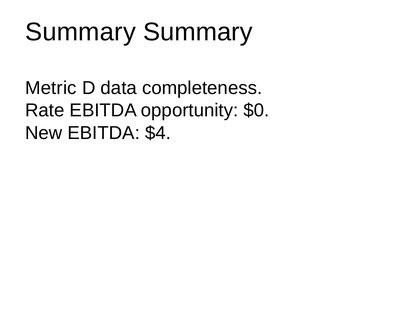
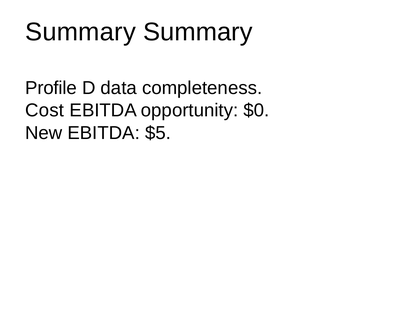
Metric: Metric -> Profile (51, 88)
Rate: Rate -> Cost (45, 110)
$4: $4 -> $5 (158, 133)
